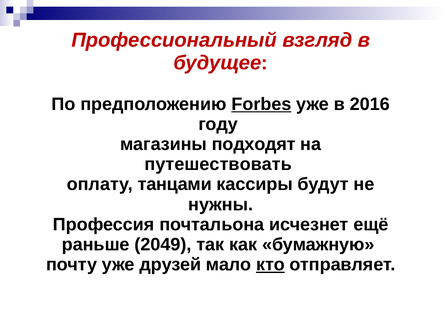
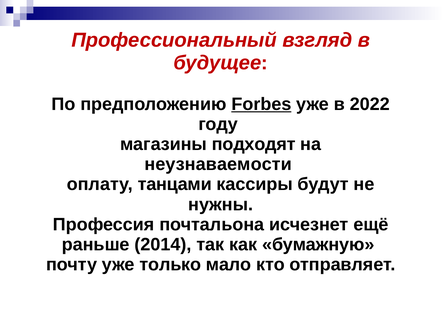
2016: 2016 -> 2022 (370, 104)
путешествовать: путешествовать -> неузнаваемости (218, 164)
2049: 2049 -> 2014 (163, 244)
друзей: друзей -> только (170, 264)
кто underline: present -> none (270, 264)
